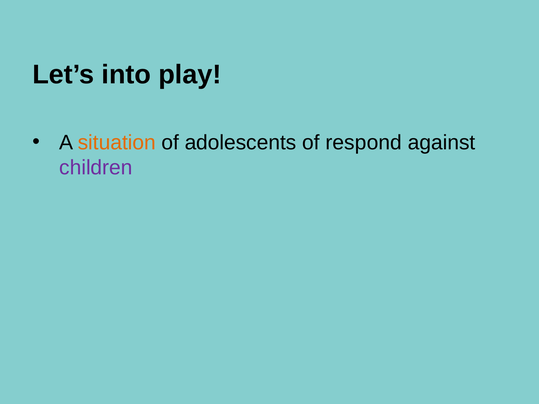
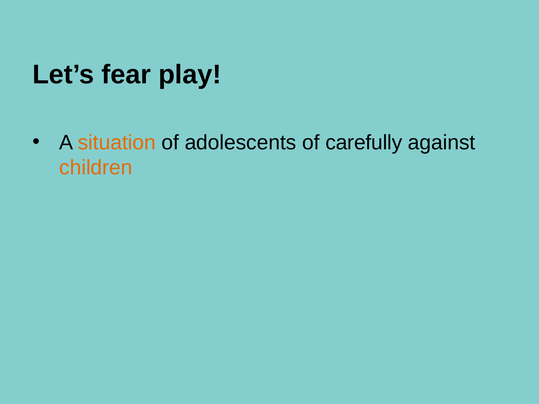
into: into -> fear (126, 75)
respond: respond -> carefully (364, 143)
children colour: purple -> orange (96, 168)
